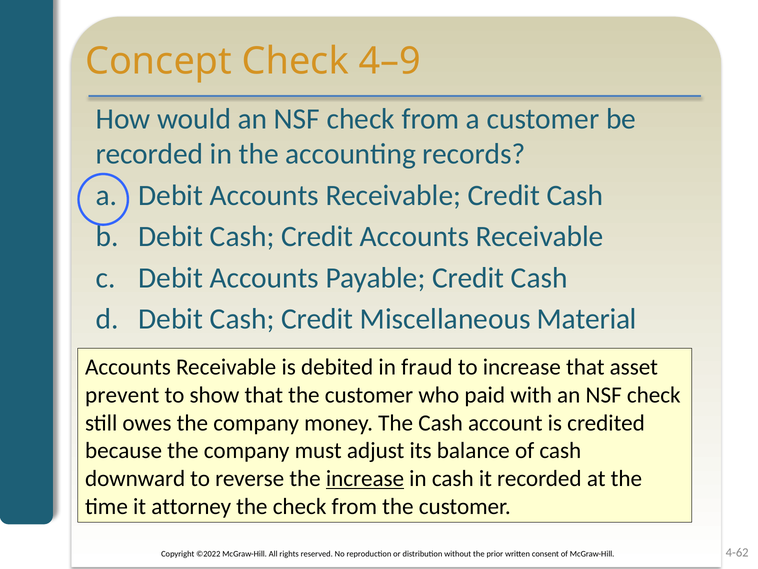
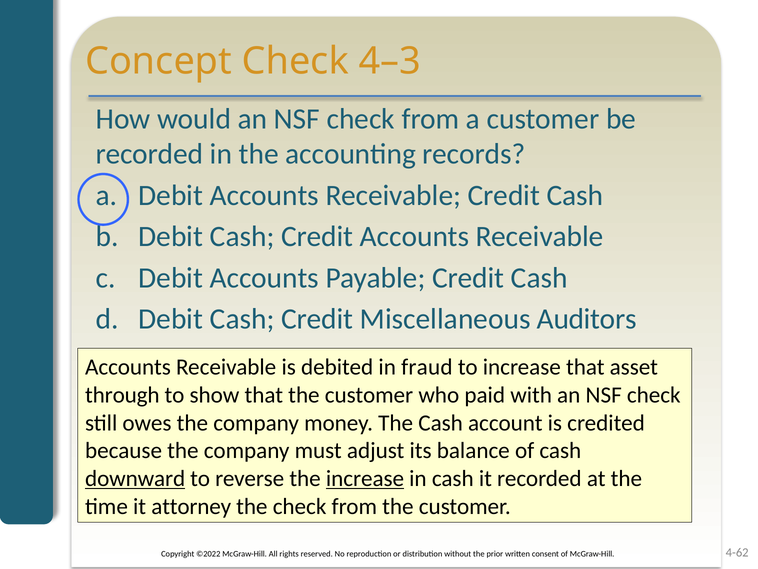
4–9: 4–9 -> 4–3 (390, 61)
Material: Material -> Auditors (587, 319)
prevent: prevent -> through (122, 395)
downward underline: none -> present (135, 478)
